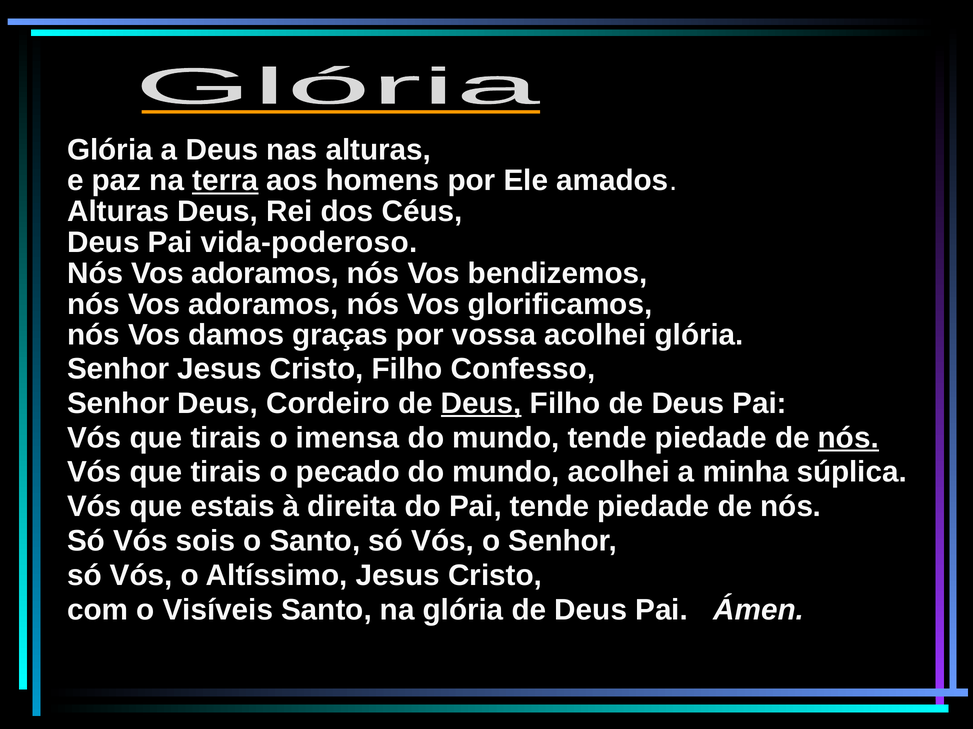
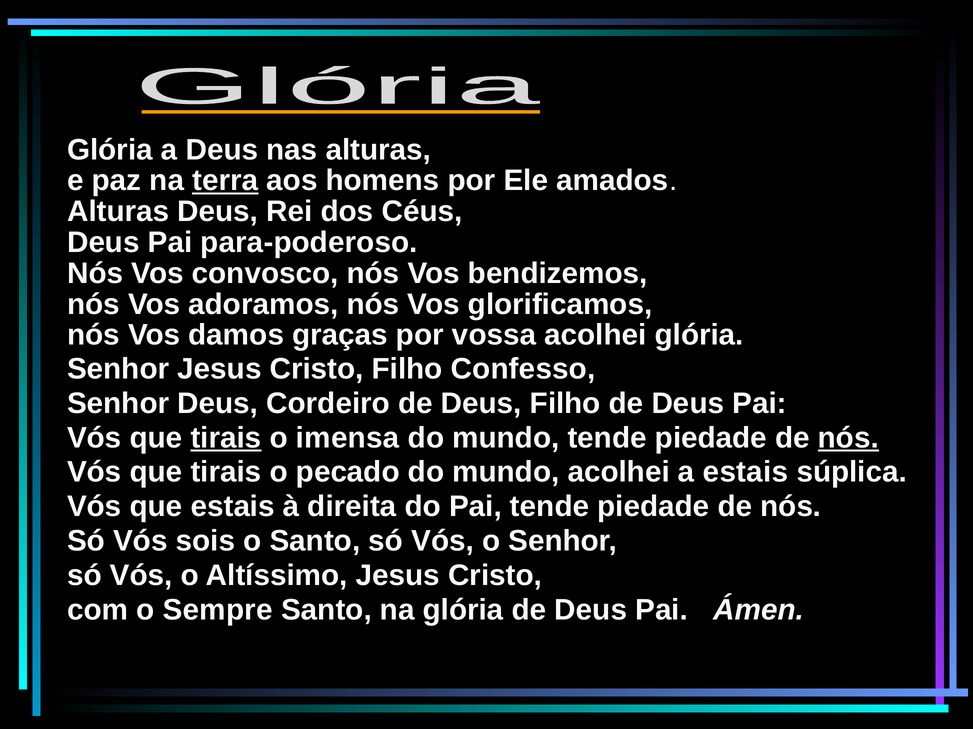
vida-poderoso: vida-poderoso -> para-poderoso (309, 243)
adoramos: adoramos -> convosco (265, 274)
Deus underline: present -> none (481, 404)
tirais underline: none -> present (226, 438)
a minha: minha -> estais (745, 473)
Visíveis: Visíveis -> Sempre (218, 611)
